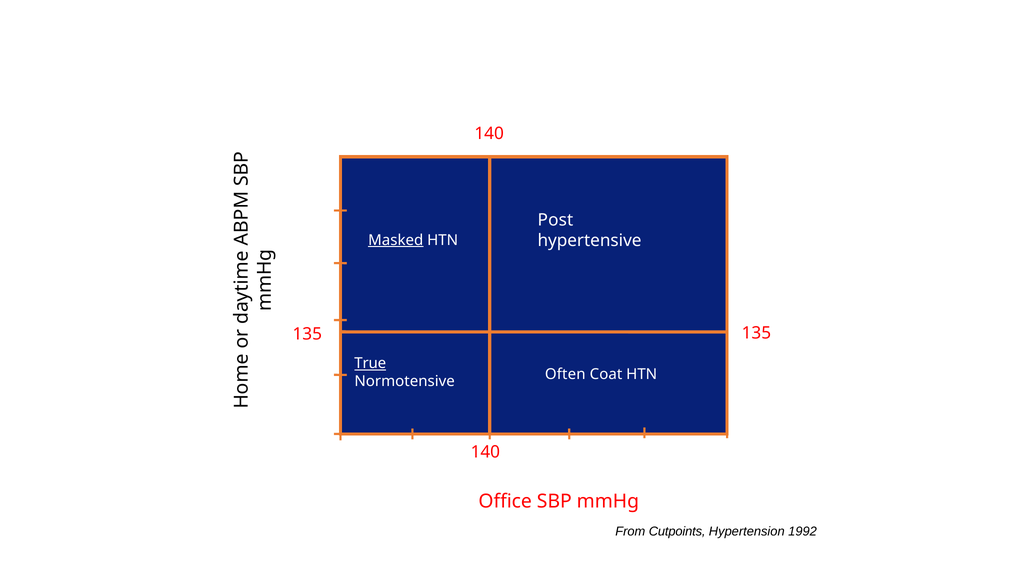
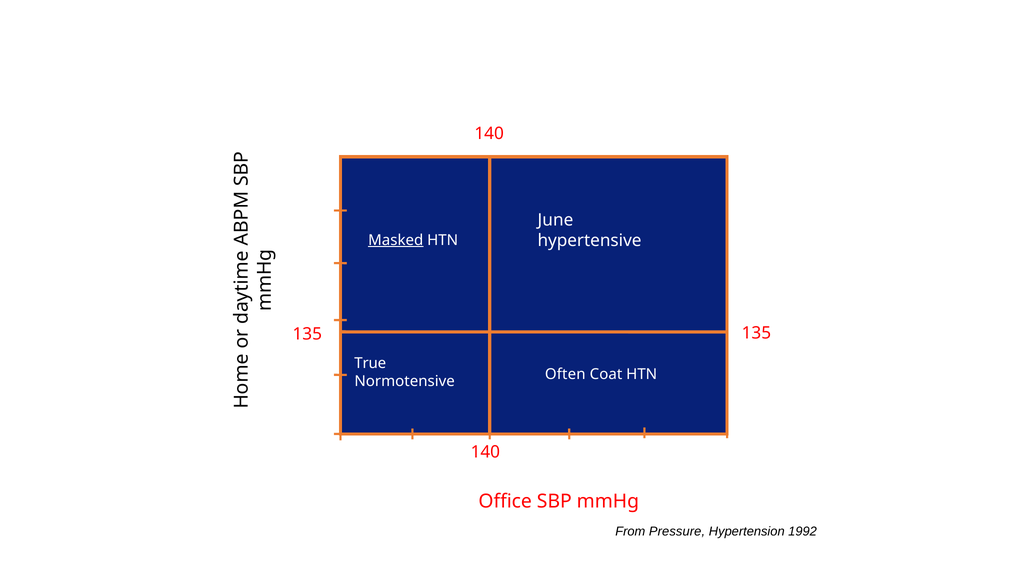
Post: Post -> June (555, 220)
True underline: present -> none (370, 363)
Cutpoints: Cutpoints -> Pressure (677, 532)
